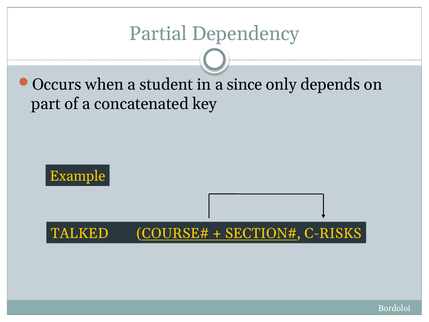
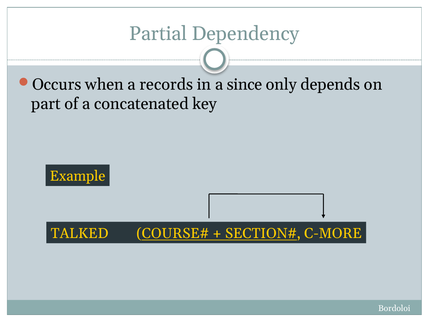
student: student -> records (166, 85)
C-RISKS: C-RISKS -> C-MORE (333, 233)
